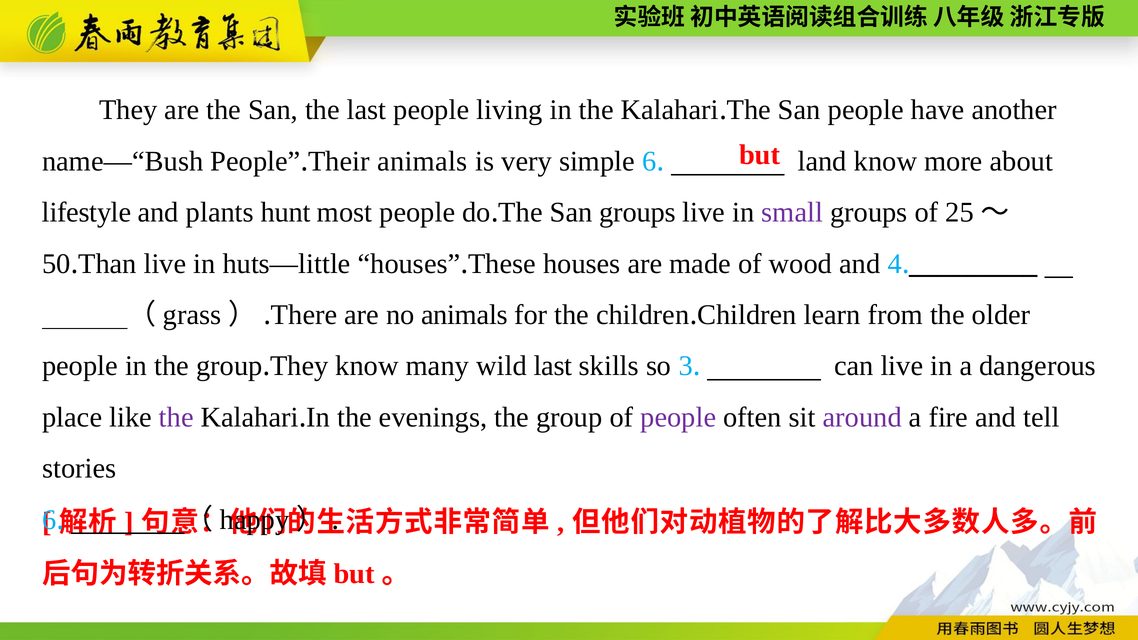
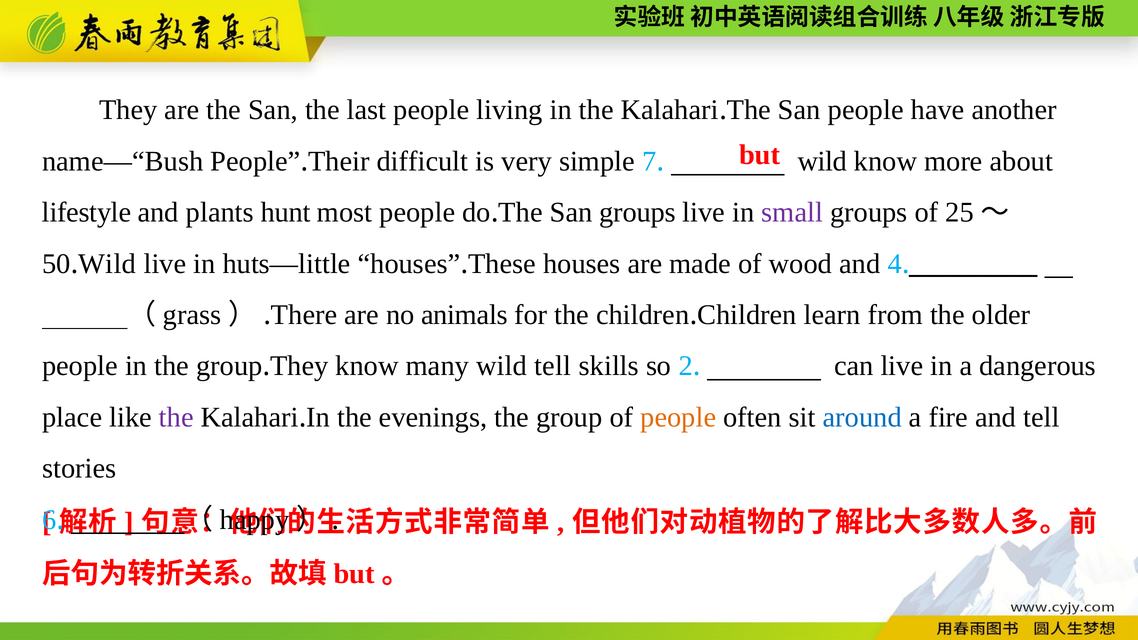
animals: animals -> difficult (422, 161)
simple 6: 6 -> 7 (649, 161)
land: land -> wild (822, 161)
Than: Than -> Wild (107, 264)
wild last: last -> tell (553, 366)
3: 3 -> 2 (686, 366)
people colour: purple -> orange (678, 417)
around colour: purple -> blue (862, 417)
